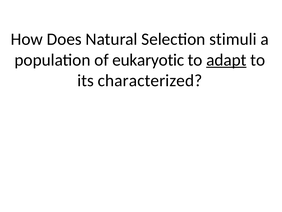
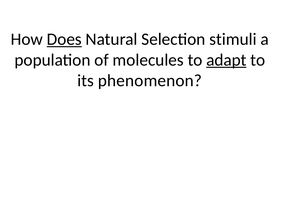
Does underline: none -> present (64, 39)
eukaryotic: eukaryotic -> molecules (148, 60)
characterized: characterized -> phenomenon (150, 80)
